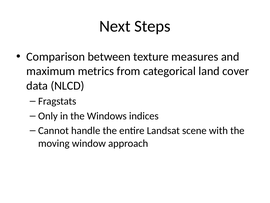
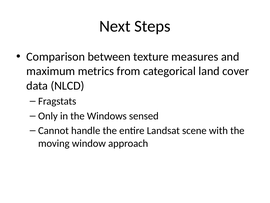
indices: indices -> sensed (144, 116)
